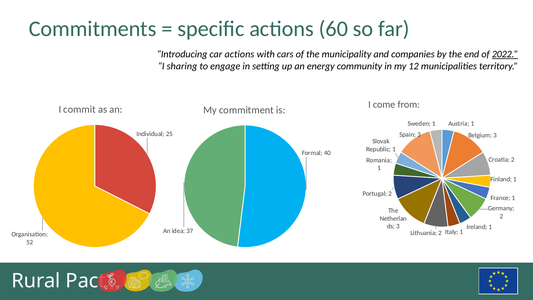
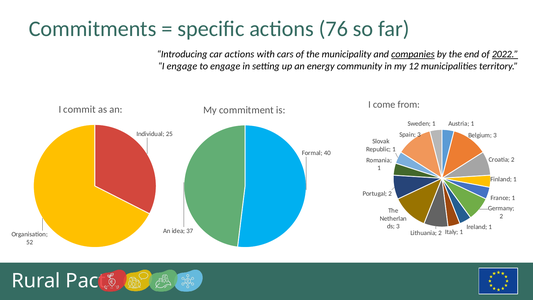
60: 60 -> 76 (333, 29)
companies underline: none -> present (413, 54)
I sharing: sharing -> engage (182, 66)
